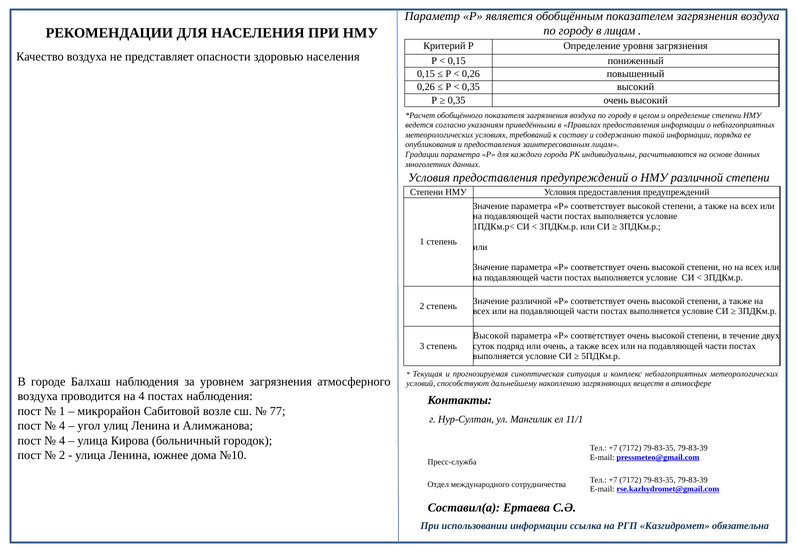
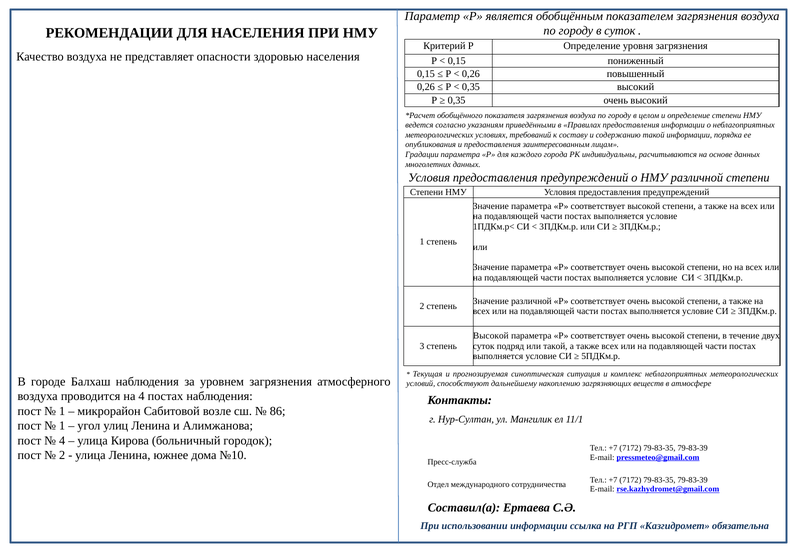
в лицам: лицам -> суток (620, 31)
или очень: очень -> такой (555, 346)
77: 77 -> 86 (278, 411)
4: 4 -> 1 (62, 426)
